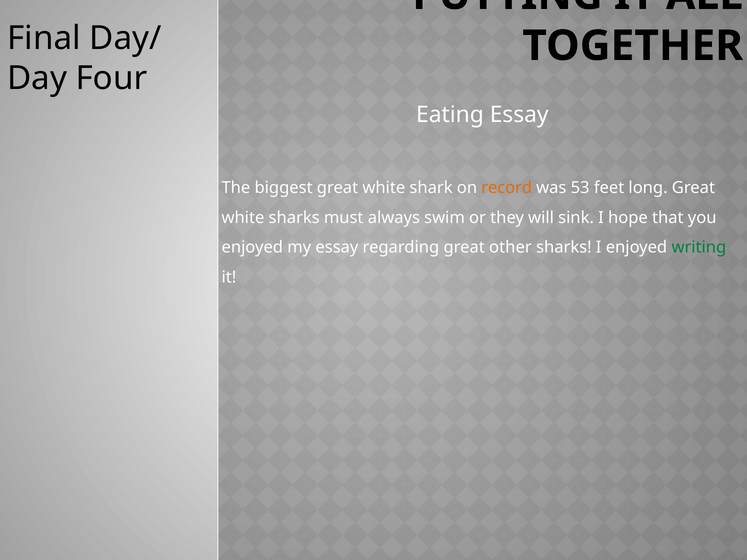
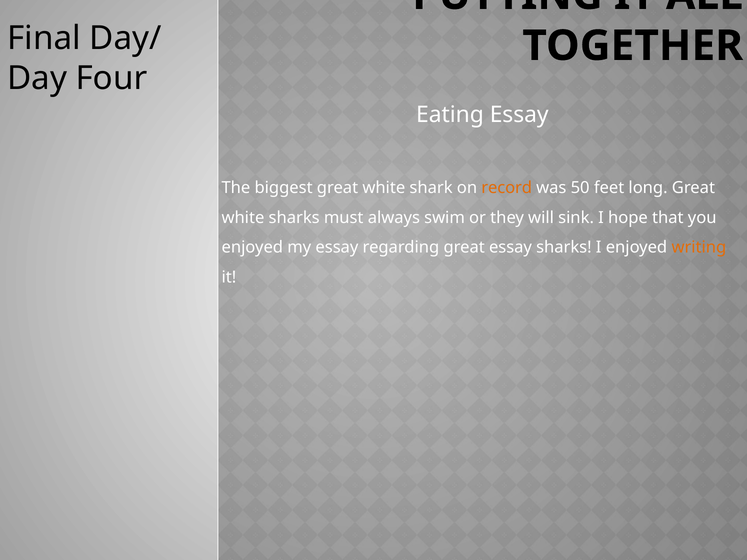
53: 53 -> 50 (580, 188)
great other: other -> essay (510, 247)
writing colour: green -> orange (699, 247)
